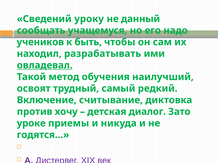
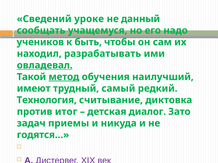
уроку: уроку -> уроке (89, 19)
метод underline: none -> present (64, 77)
освоят: освоят -> имеют (34, 89)
Включение: Включение -> Технология (47, 100)
хочу: хочу -> итог (66, 112)
уроке: уроке -> задач (31, 124)
